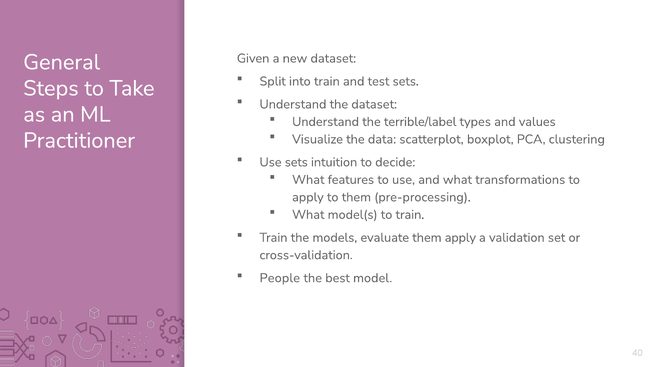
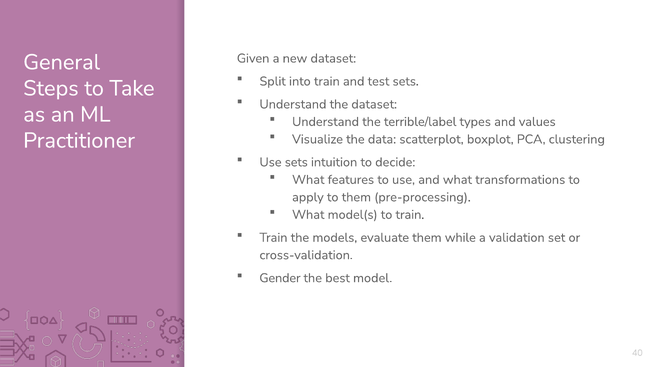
them apply: apply -> while (460, 237)
People: People -> Gender (280, 278)
